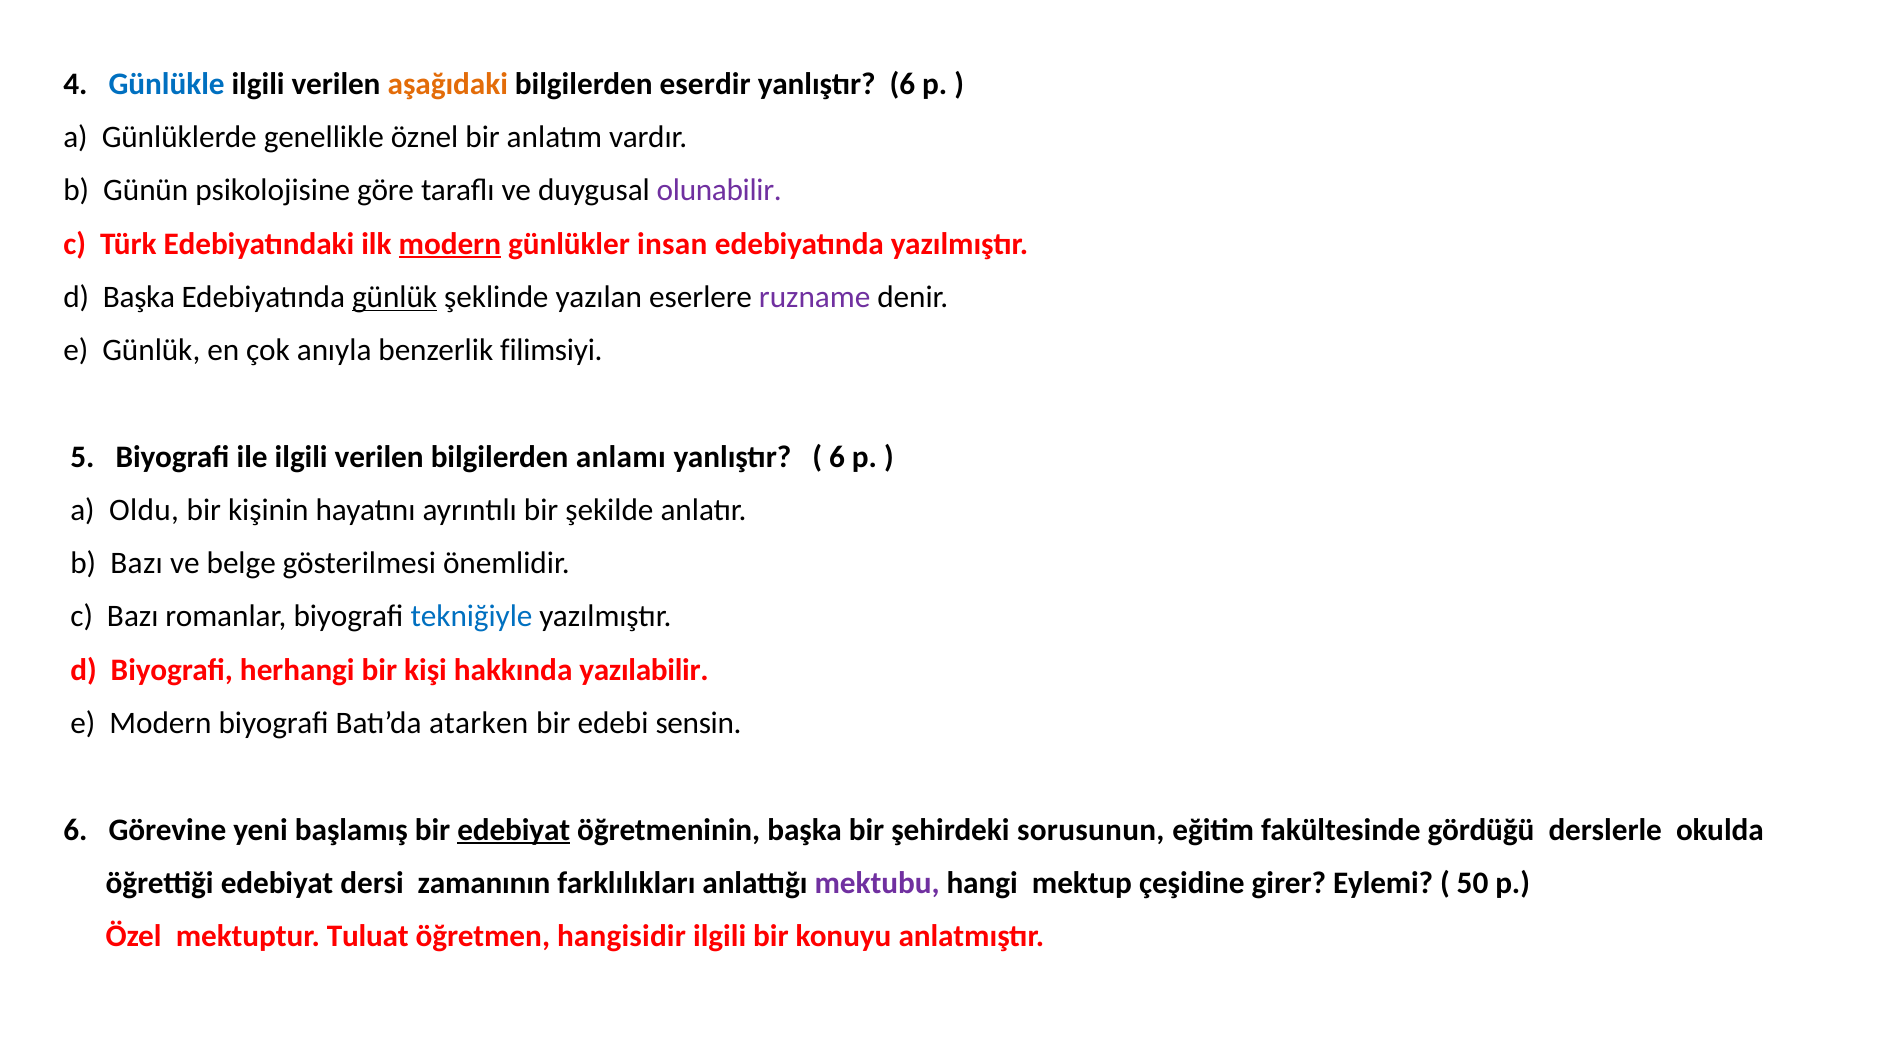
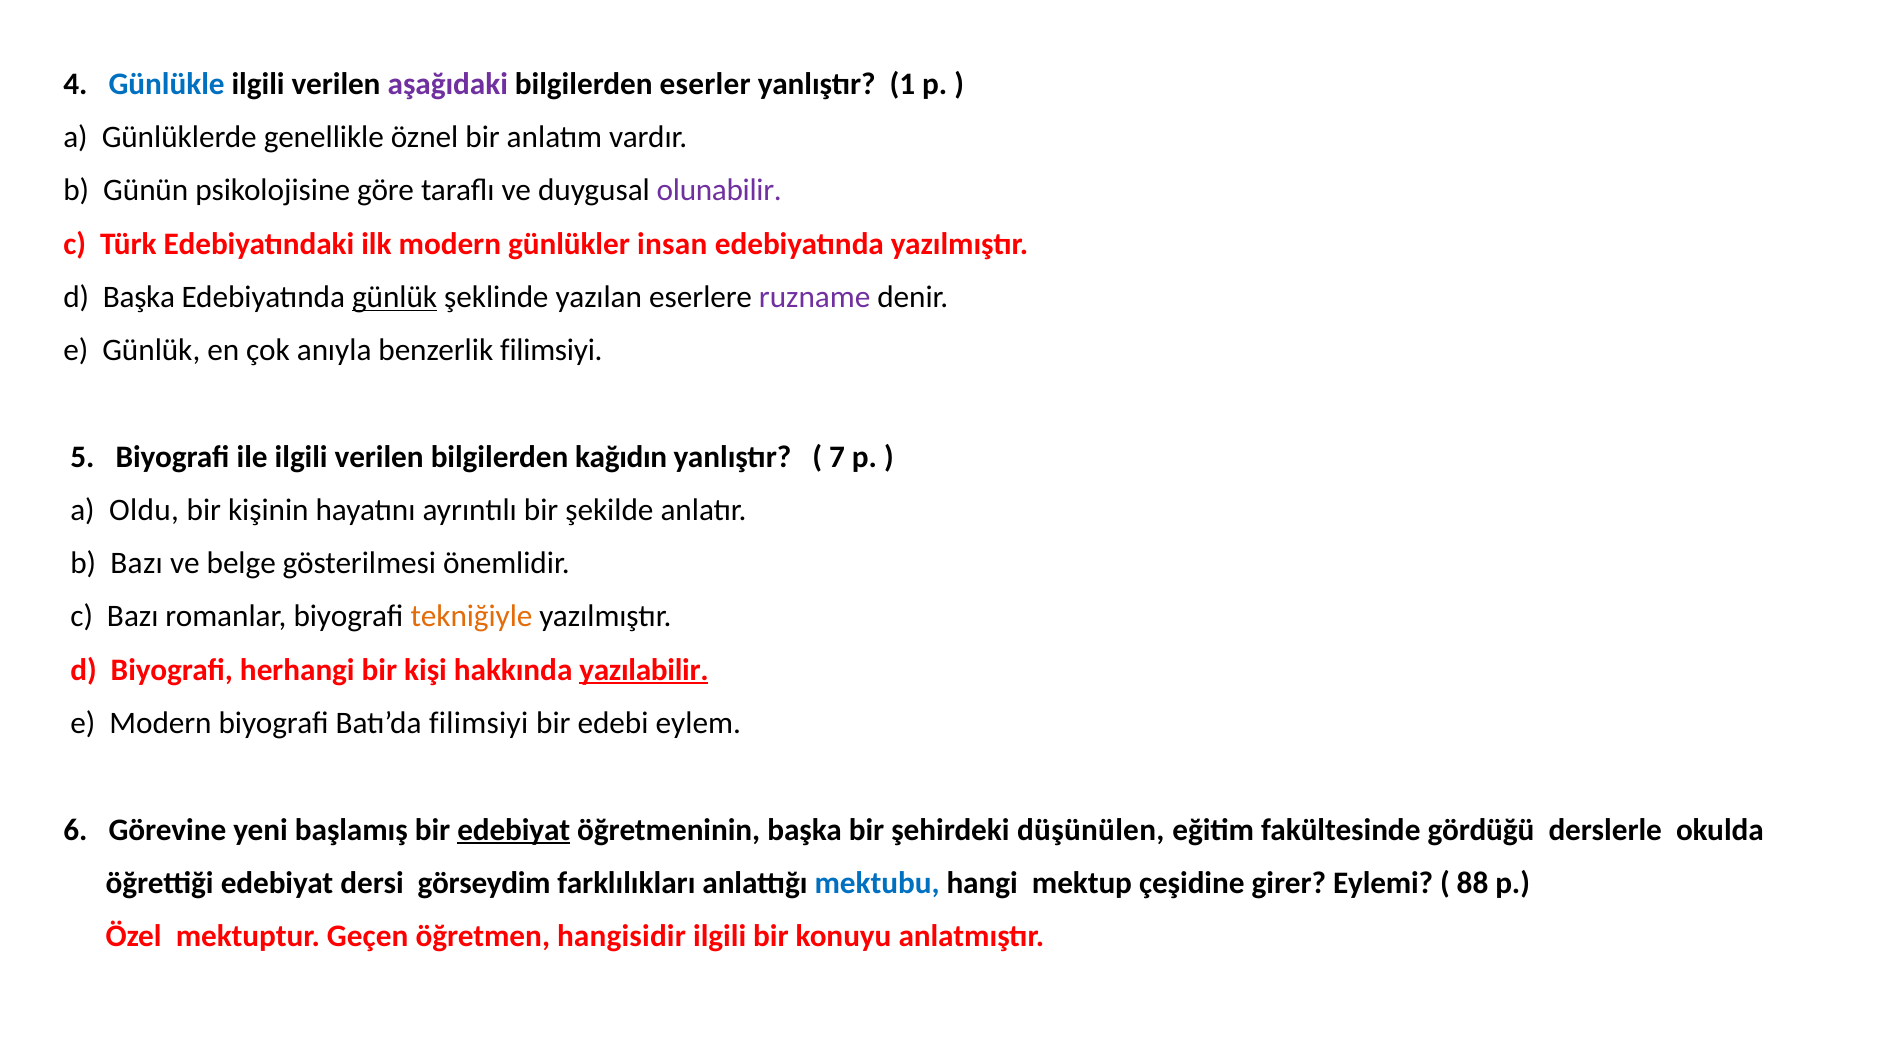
aşağıdaki colour: orange -> purple (448, 84)
eserdir: eserdir -> eserler (705, 84)
yanlıştır 6: 6 -> 1 (902, 84)
modern underline: present -> none (450, 244)
anlamı: anlamı -> kağıdın (621, 457)
6: 6 -> 7 (837, 457)
tekniğiyle colour: blue -> orange (471, 617)
yazılabilir underline: none -> present (644, 670)
Batı’da atarken: atarken -> filimsiyi (479, 723)
sensin: sensin -> eylem (698, 723)
sorusunun: sorusunun -> düşünülen (1091, 830)
zamanının: zamanının -> görseydim (484, 883)
mektubu colour: purple -> blue (877, 883)
50: 50 -> 88 (1473, 883)
Tuluat: Tuluat -> Geçen (368, 937)
